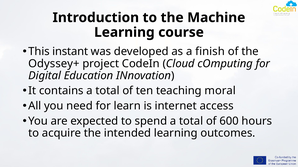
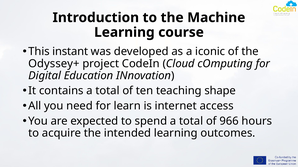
finish: finish -> iconic (210, 52)
moral: moral -> shape (220, 91)
600: 600 -> 966 (229, 121)
